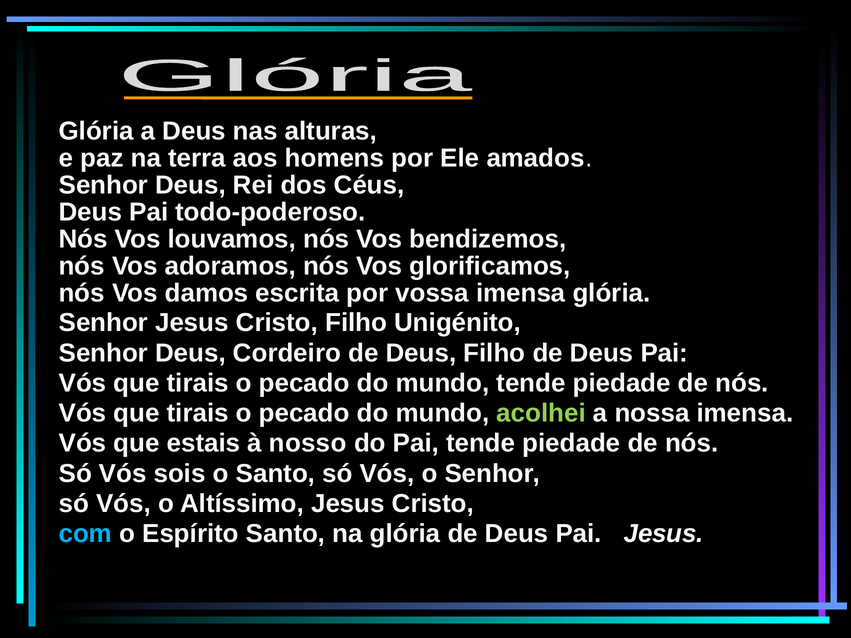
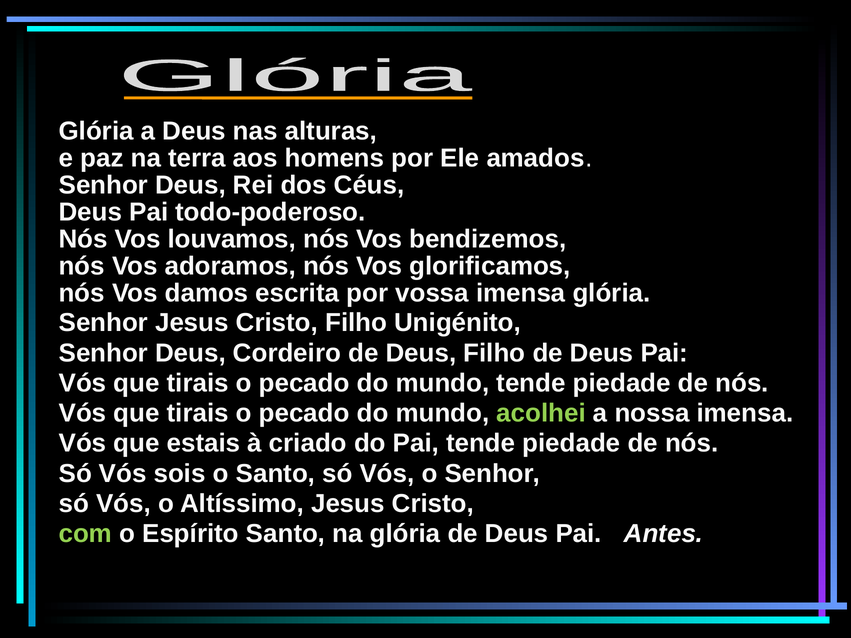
nosso: nosso -> criado (308, 444)
com colour: light blue -> light green (85, 534)
Pai Jesus: Jesus -> Antes (664, 534)
